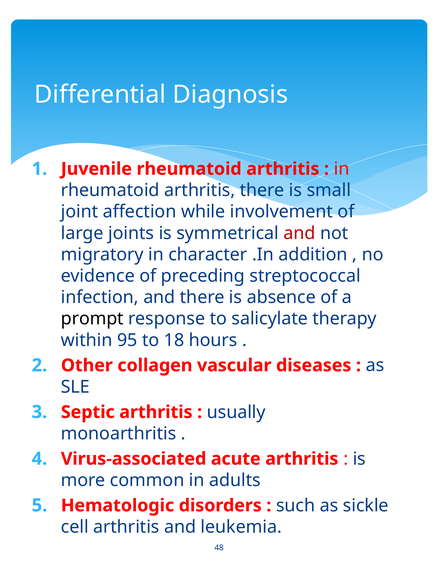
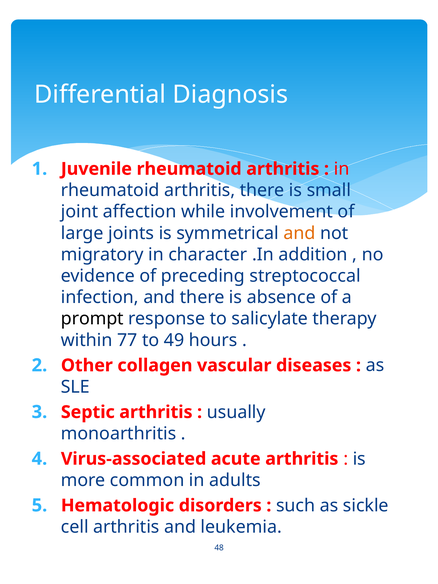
and colour: red -> orange (299, 233)
95: 95 -> 77 (127, 340)
18: 18 -> 49 (174, 340)
